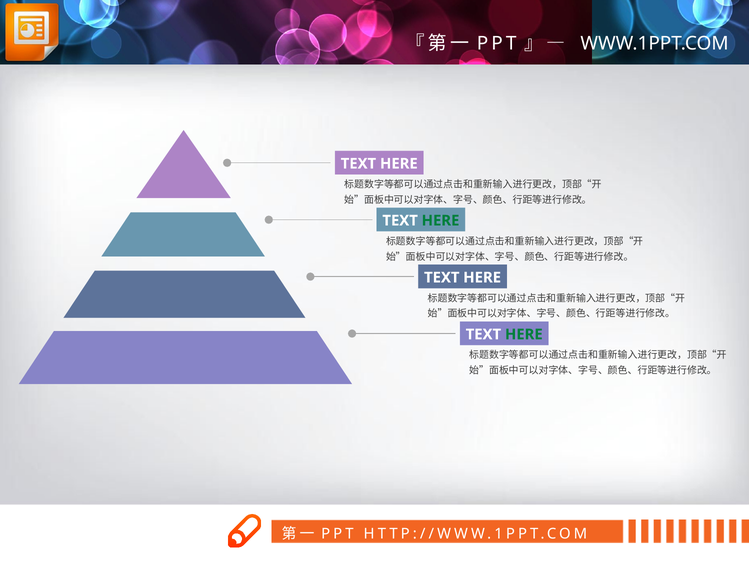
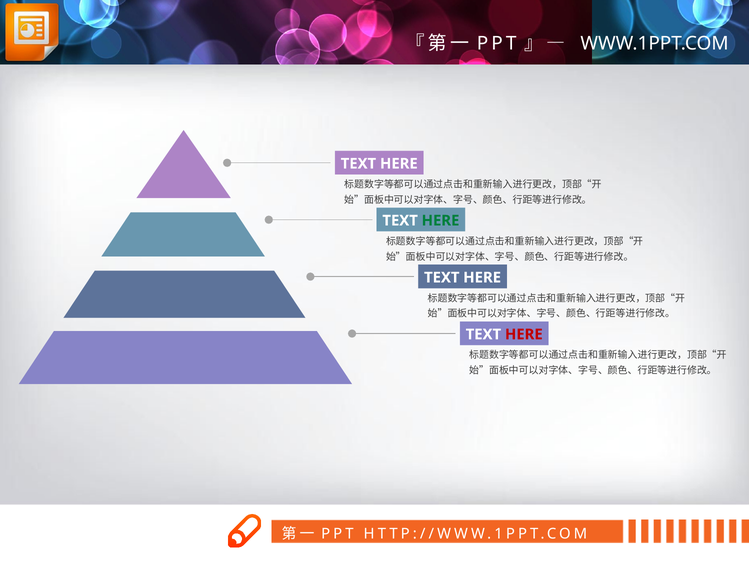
HERE colour: green -> red (524, 334)
